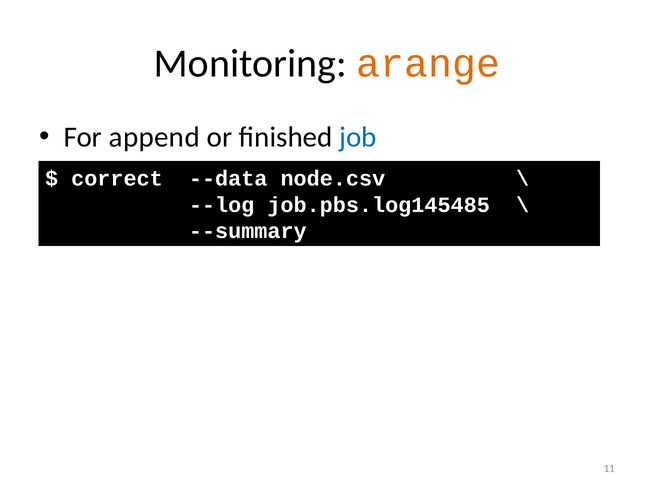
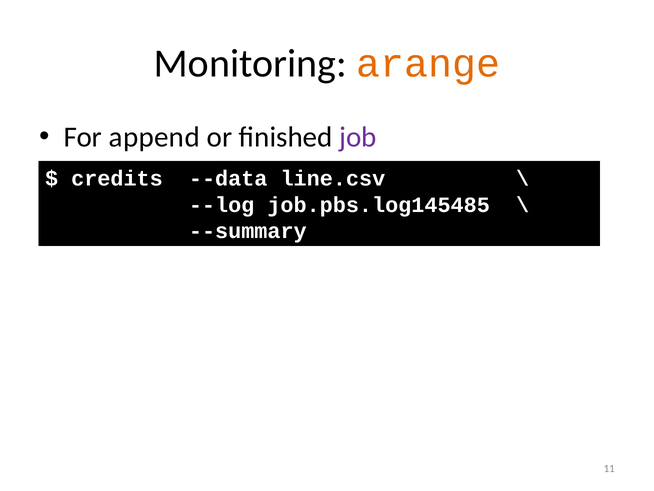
job colour: blue -> purple (358, 137)
correct: correct -> credits (117, 179)
node.csv: node.csv -> line.csv (333, 179)
